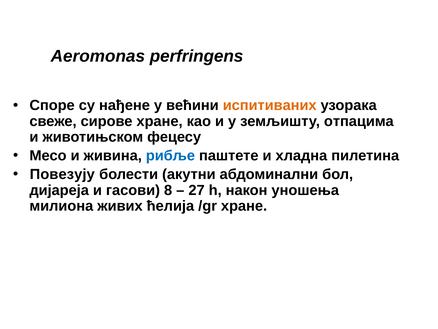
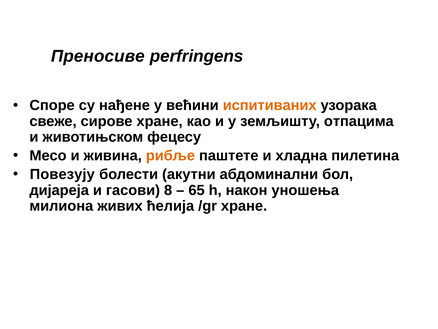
Aeromonas: Aeromonas -> Преносиве (98, 56)
рибље colour: blue -> orange (170, 155)
27: 27 -> 65 (197, 190)
